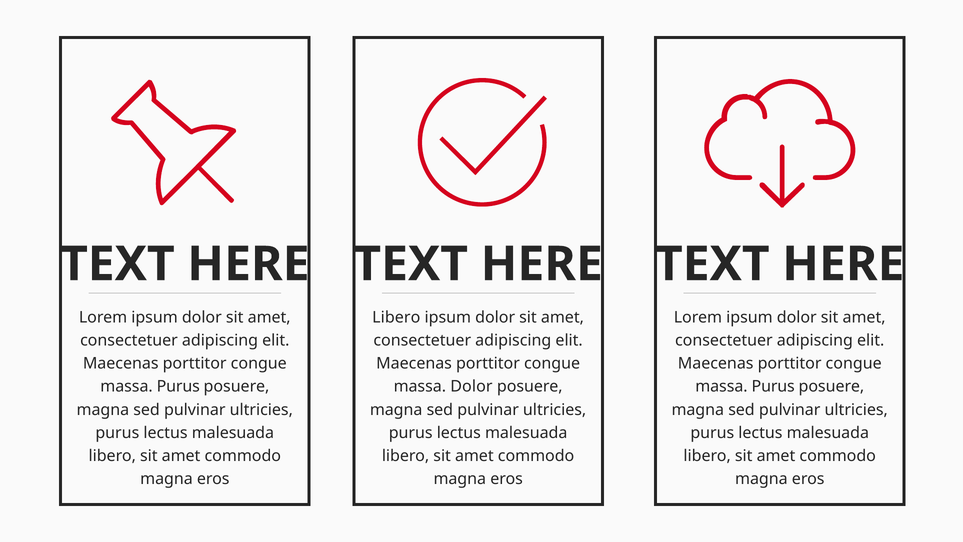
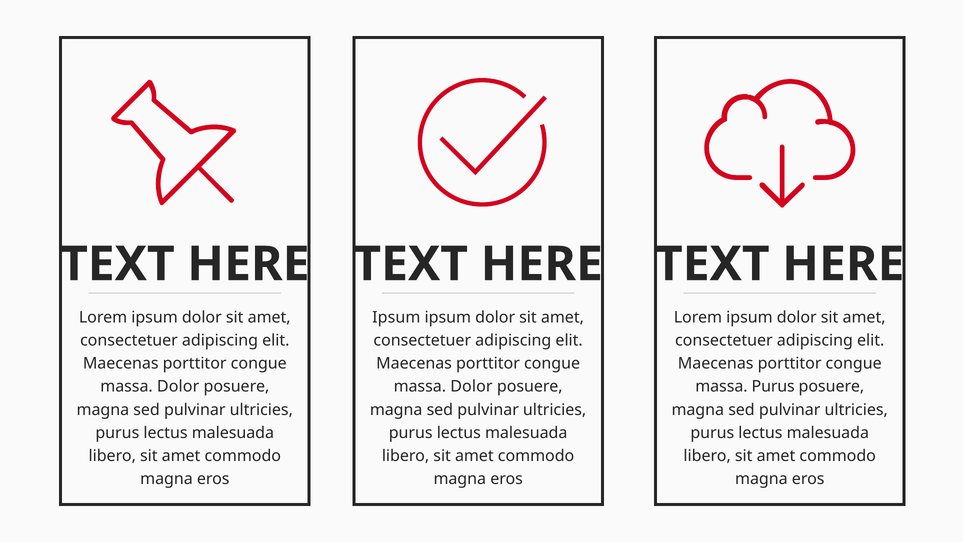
Libero: Libero -> Ipsum (396, 317)
Purus: Purus -> Dolor (178, 386)
